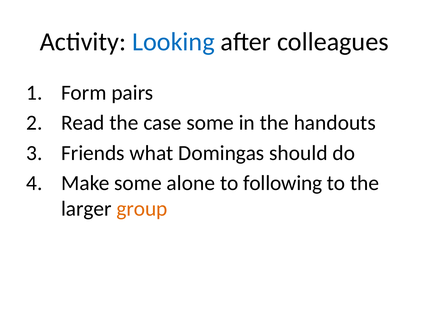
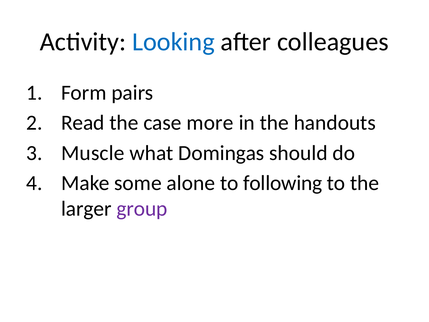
case some: some -> more (210, 123)
Friends: Friends -> Muscle (93, 153)
group colour: orange -> purple (142, 209)
